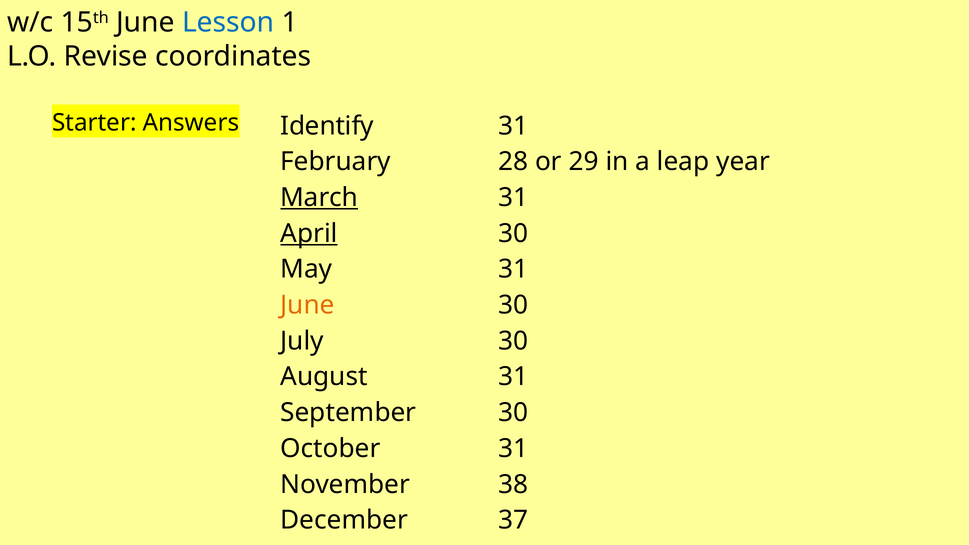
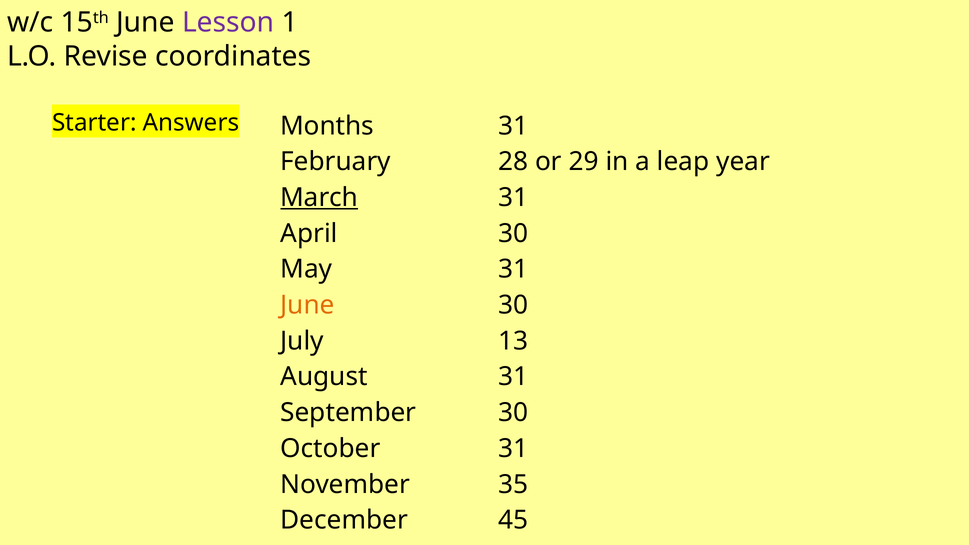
Lesson colour: blue -> purple (228, 22)
Identify: Identify -> Months (327, 126)
April underline: present -> none (309, 233)
July 30: 30 -> 13 (513, 341)
38: 38 -> 35 (513, 484)
37: 37 -> 45 (513, 520)
